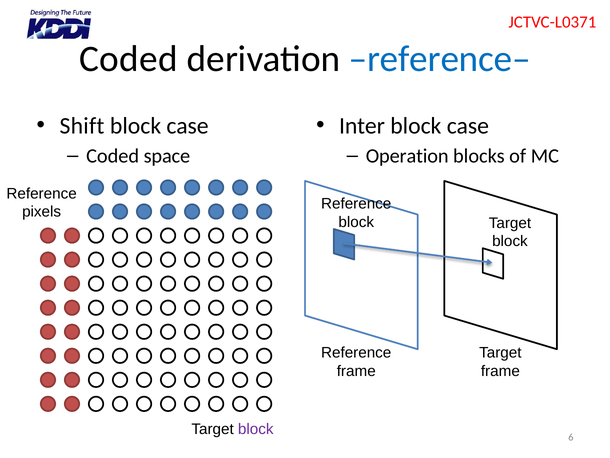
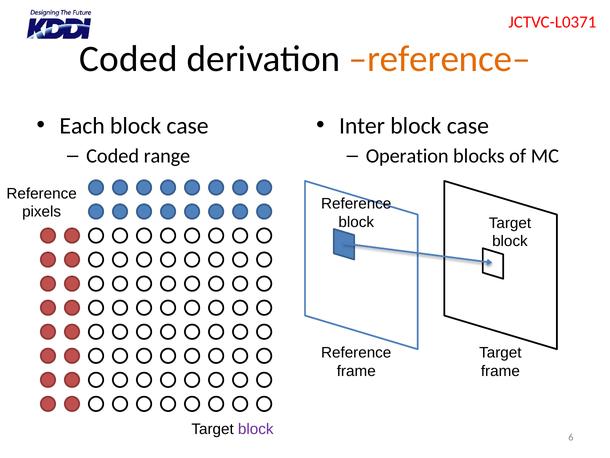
reference– colour: blue -> orange (440, 59)
Shift: Shift -> Each (82, 126)
space: space -> range (167, 156)
